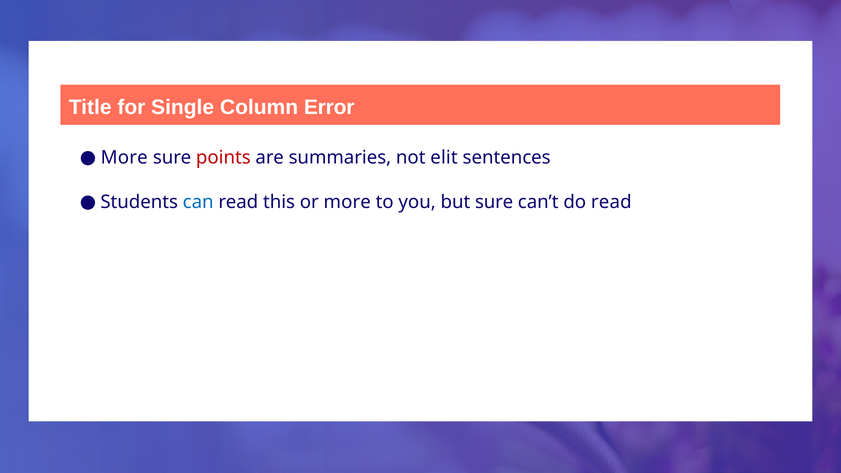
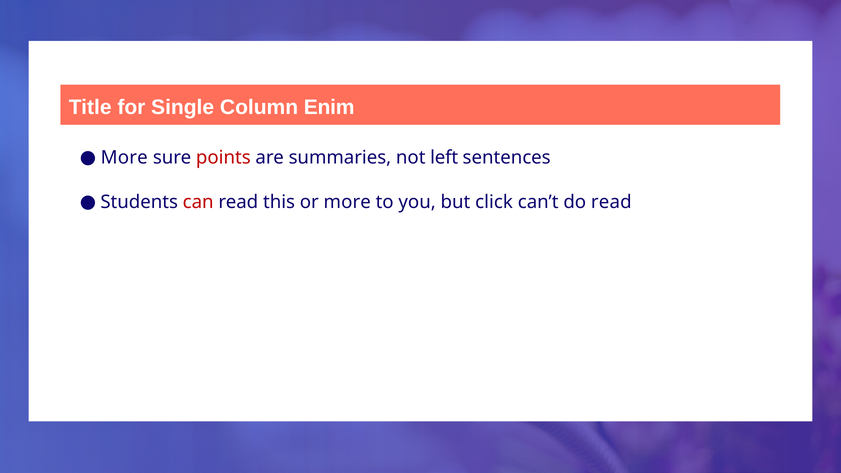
Error: Error -> Enim (329, 107)
elit: elit -> left (444, 158)
can colour: blue -> red (198, 202)
but sure: sure -> click (494, 202)
